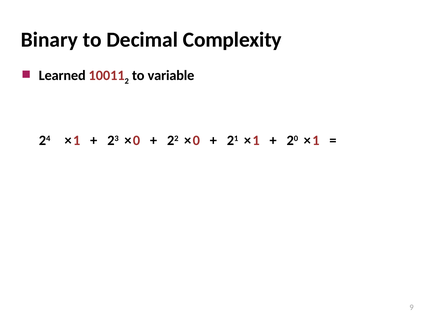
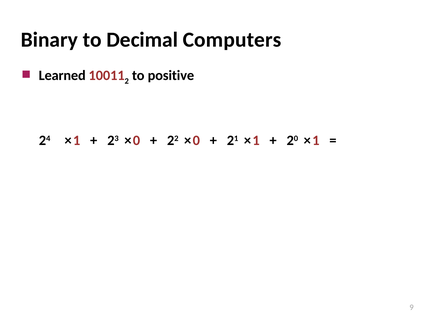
Complexity: Complexity -> Computers (232, 40)
variable: variable -> positive (171, 75)
